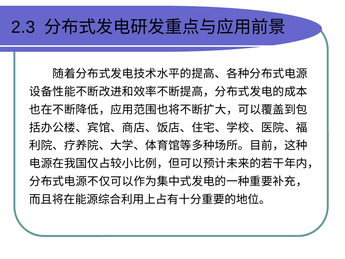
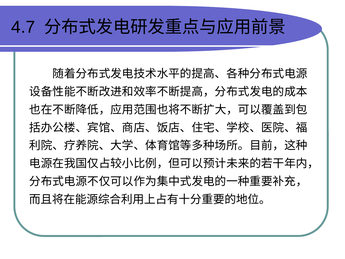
2.3: 2.3 -> 4.7 (23, 27)
